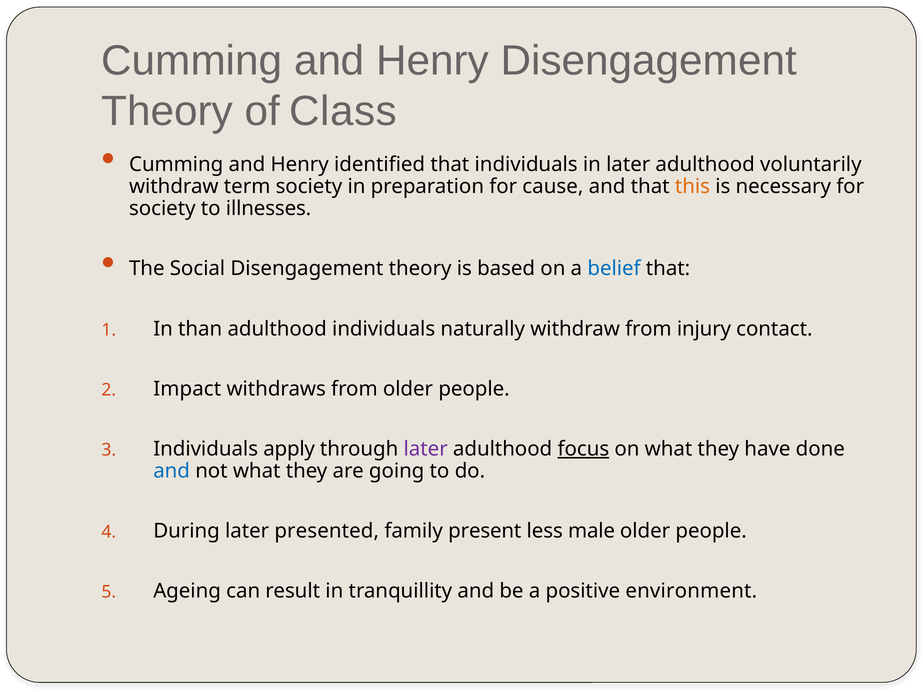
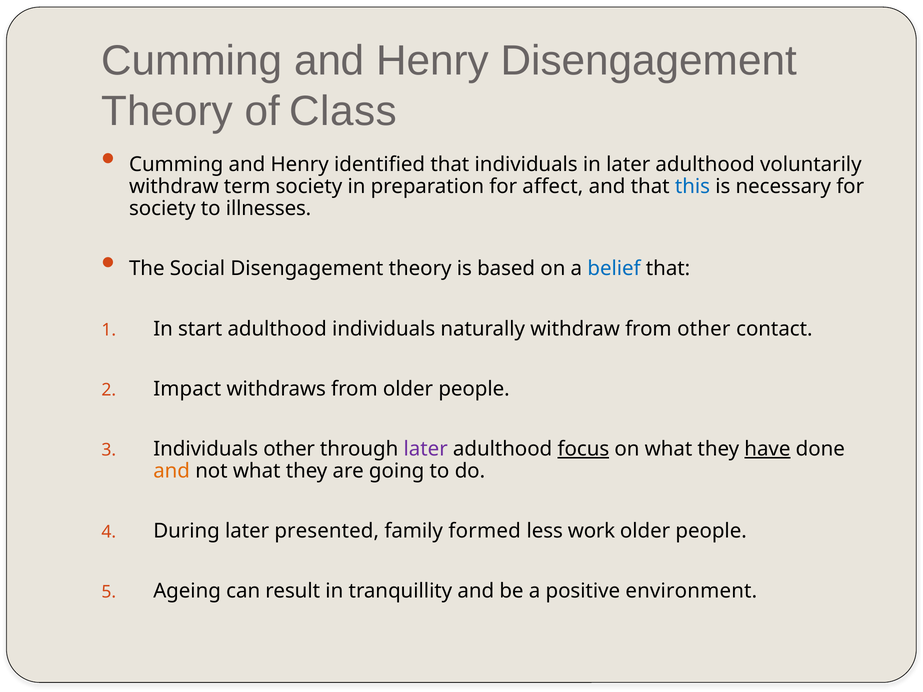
cause: cause -> affect (553, 187)
this colour: orange -> blue (692, 187)
than: than -> start (200, 329)
from injury: injury -> other (704, 329)
Individuals apply: apply -> other (289, 449)
have underline: none -> present (767, 449)
and colour: blue -> orange (172, 471)
present: present -> formed (485, 531)
male: male -> work (592, 531)
